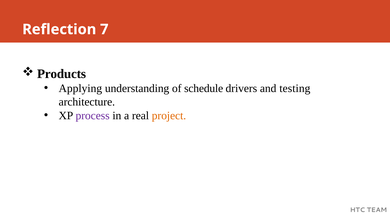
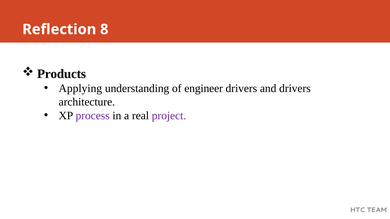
7: 7 -> 8 (104, 29)
schedule: schedule -> engineer (204, 88)
and testing: testing -> drivers (295, 88)
project colour: orange -> purple (169, 116)
